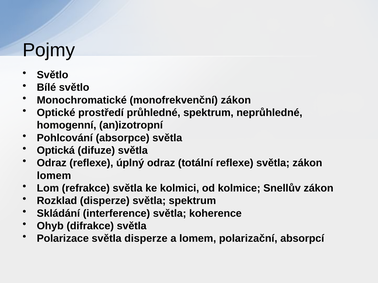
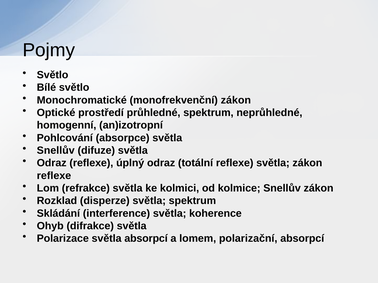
Optická: Optická -> Snellův (56, 151)
lomem: lomem -> reflexe (54, 176)
světla disperze: disperze -> absorpcí (146, 239)
